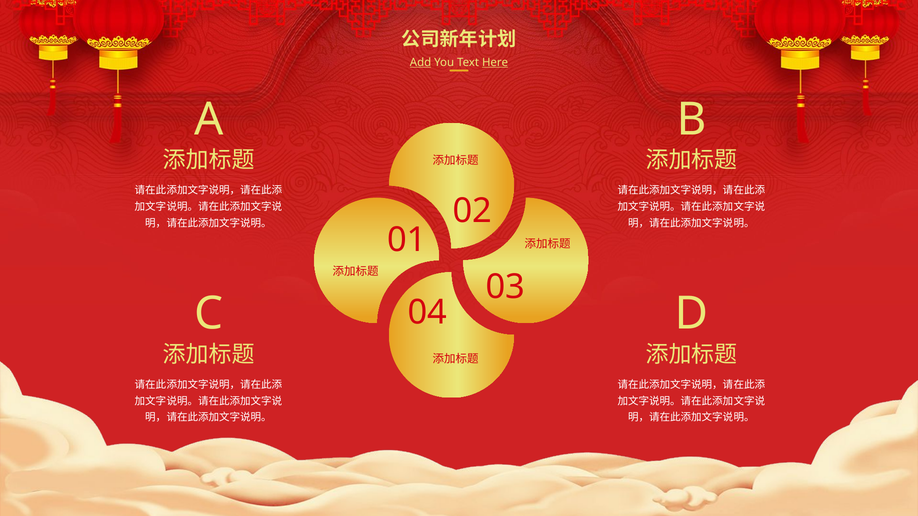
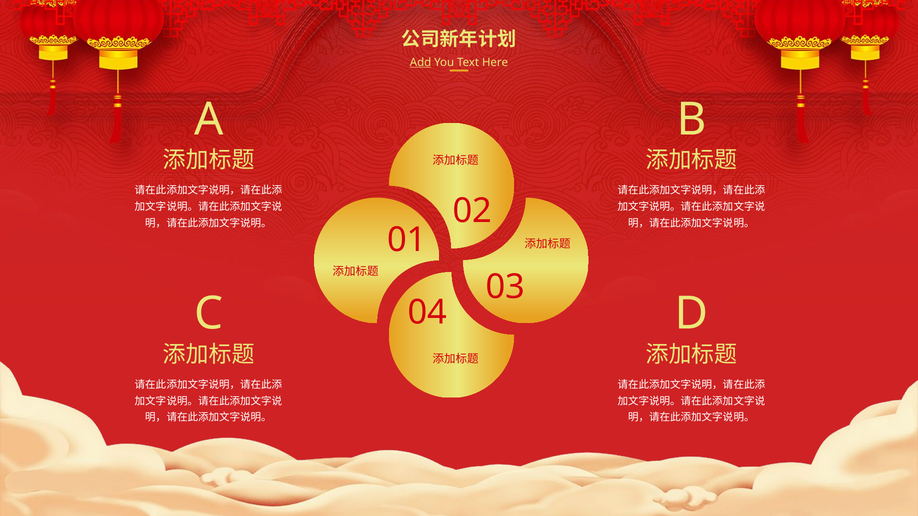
Here underline: present -> none (495, 63)
